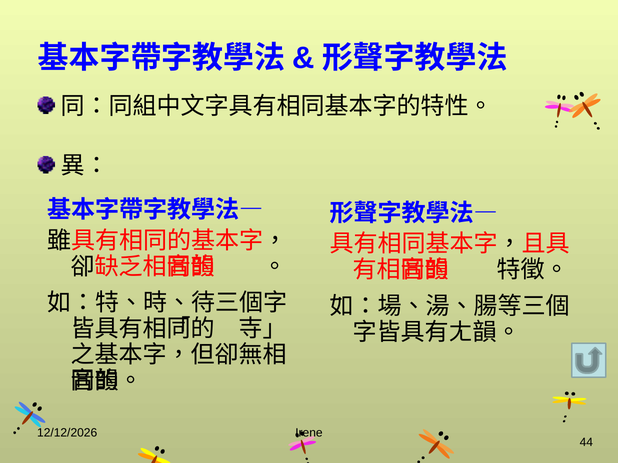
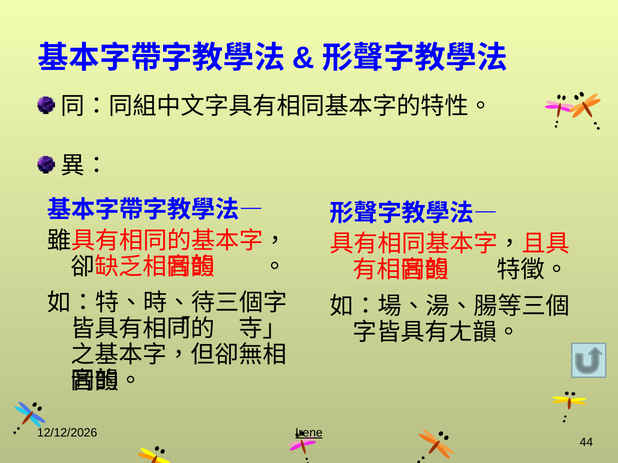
Irene underline: none -> present (309, 433)
